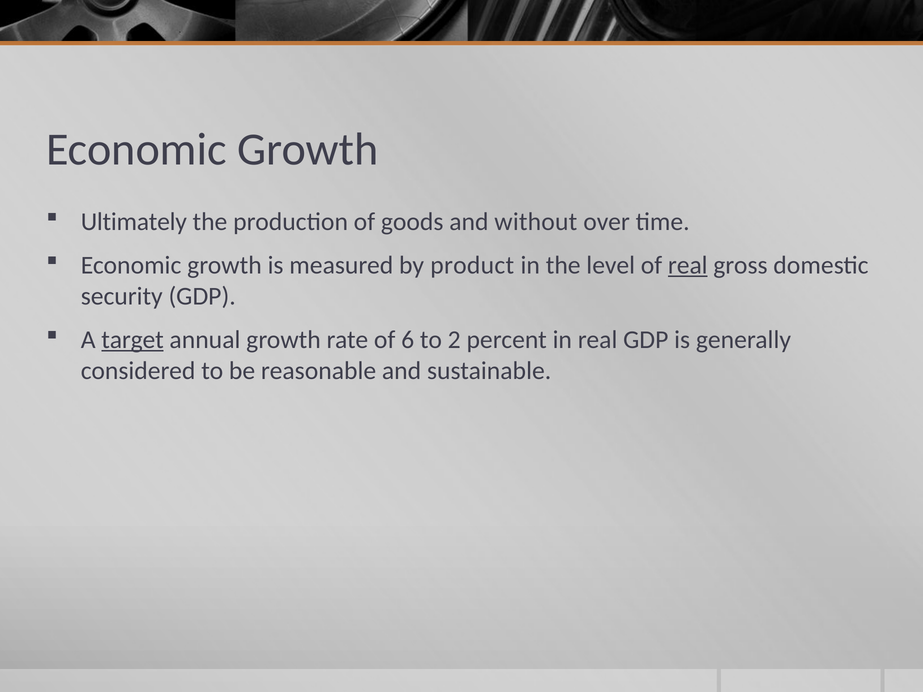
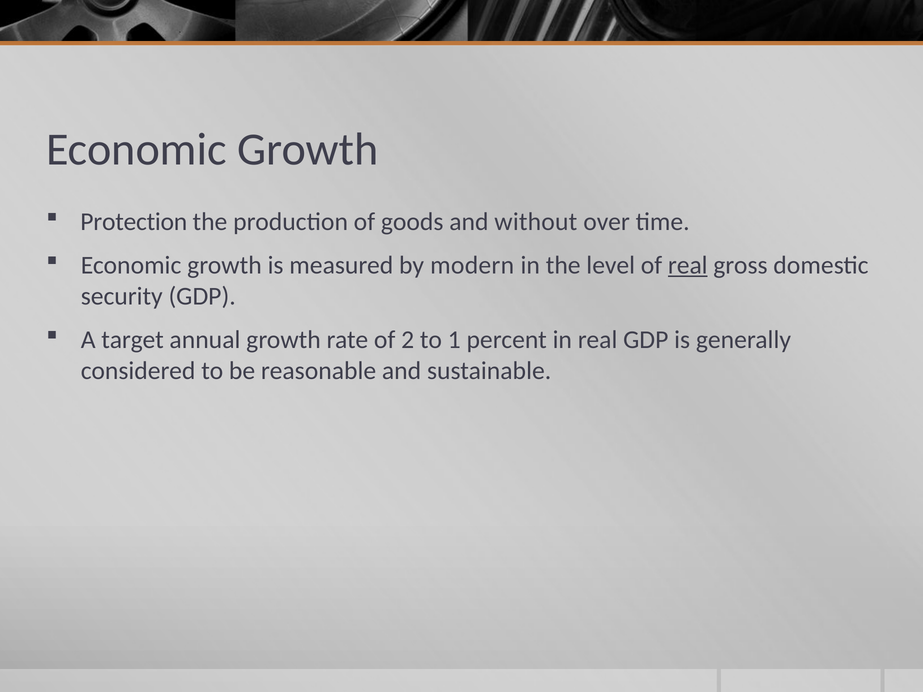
Ultimately: Ultimately -> Protection (134, 222)
product: product -> modern (472, 265)
target underline: present -> none (133, 340)
6: 6 -> 2 (408, 340)
2: 2 -> 1 (454, 340)
